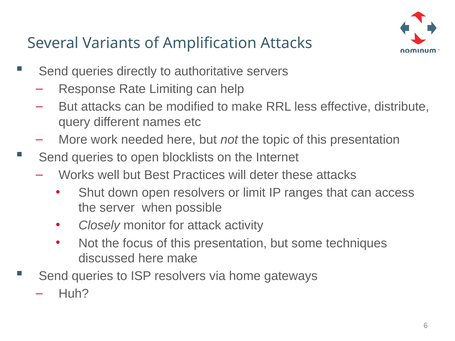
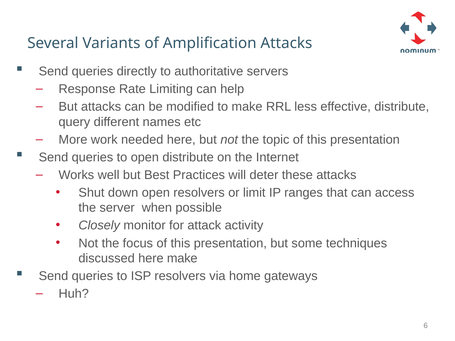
open blocklists: blocklists -> distribute (188, 157)
